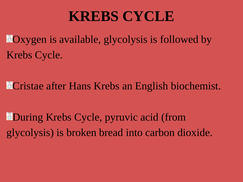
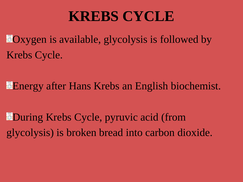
Cristae: Cristae -> Energy (28, 86)
